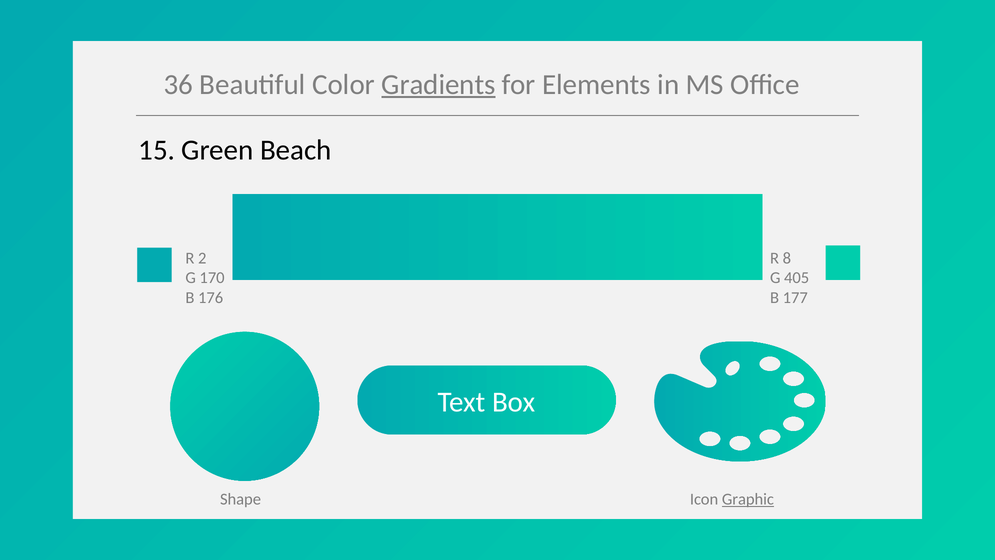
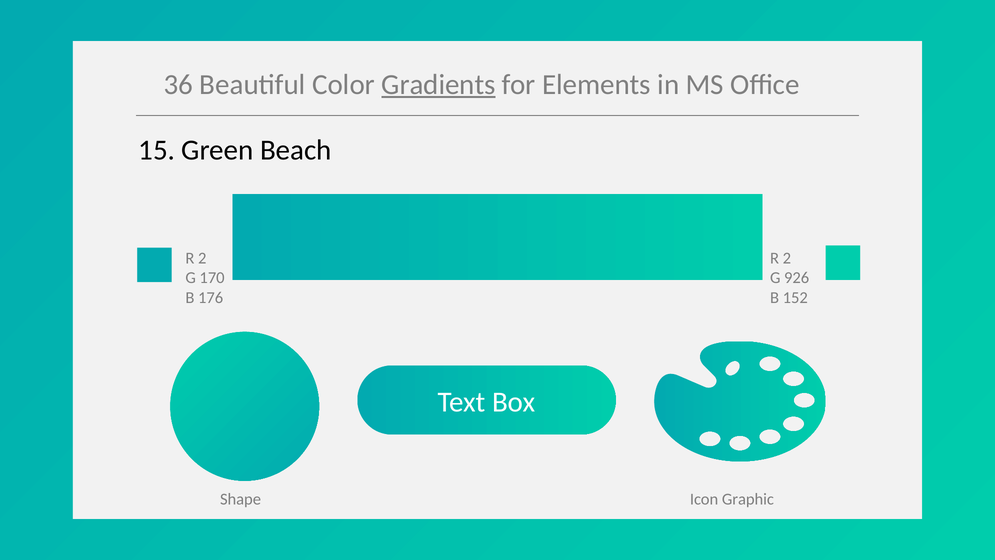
8: 8 -> 2 (787, 258)
405: 405 -> 926 (797, 278)
177: 177 -> 152 (795, 298)
Graphic underline: present -> none (748, 499)
